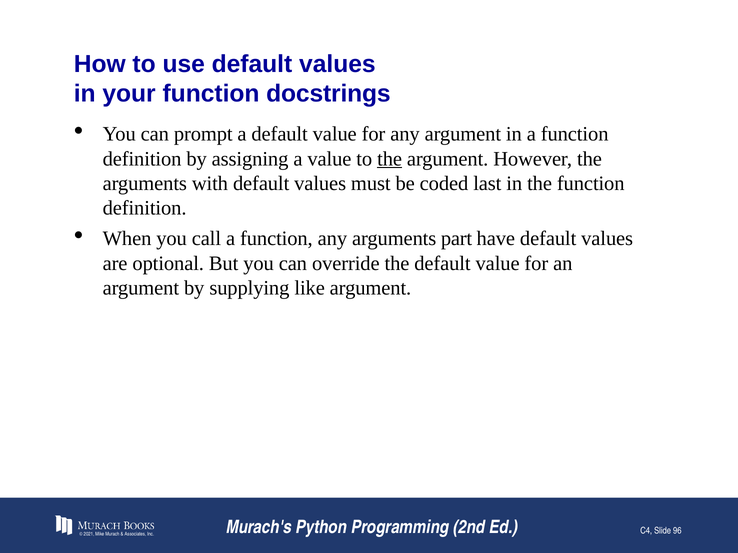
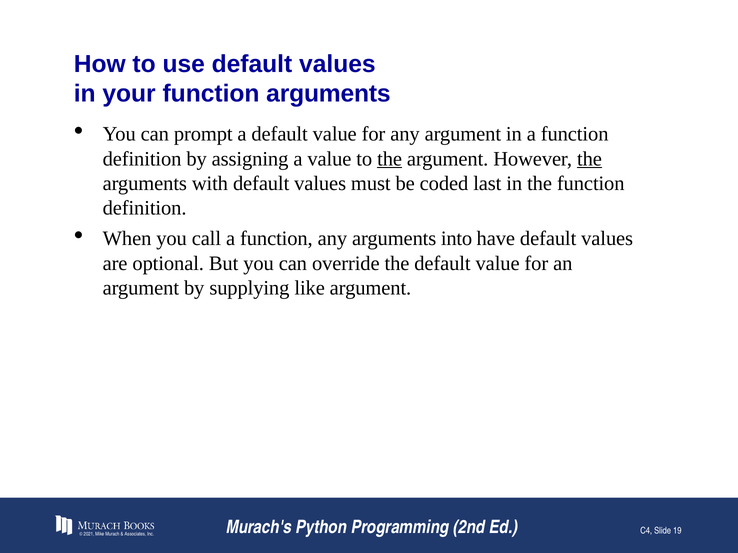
function docstrings: docstrings -> arguments (328, 94)
the underline: none -> present (589, 159)
part: part -> into (457, 239)
96: 96 -> 19 (677, 531)
